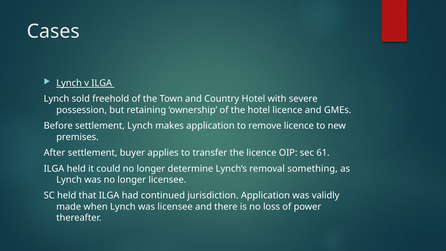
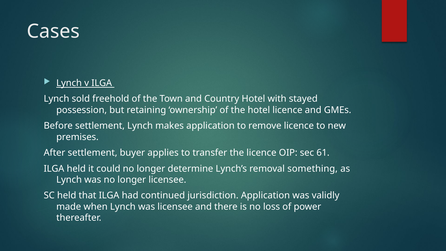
severe: severe -> stayed (303, 99)
